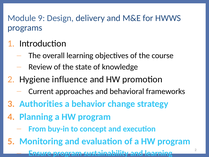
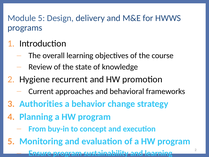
Module 9: 9 -> 5 (41, 18)
influence: influence -> recurrent (70, 79)
